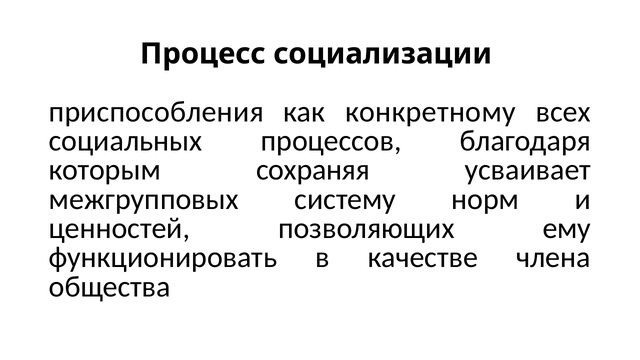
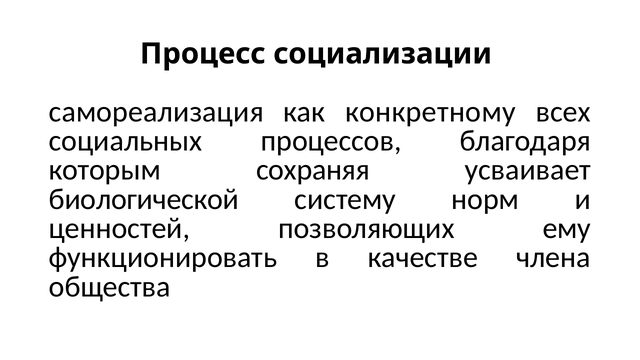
приспособления: приспособления -> самореализация (156, 112)
межгрупповых: межгрупповых -> биологической (144, 199)
